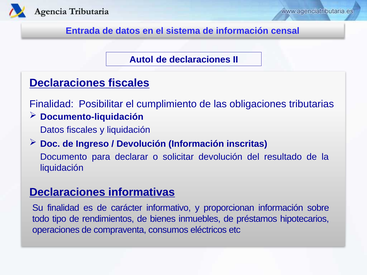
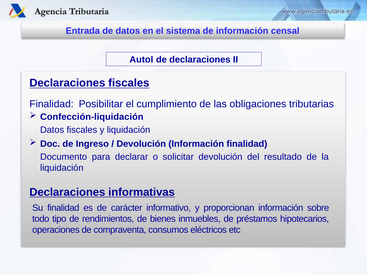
Documento-liquidación: Documento-liquidación -> Confección-liquidación (92, 117)
Información inscritas: inscritas -> finalidad (247, 144)
